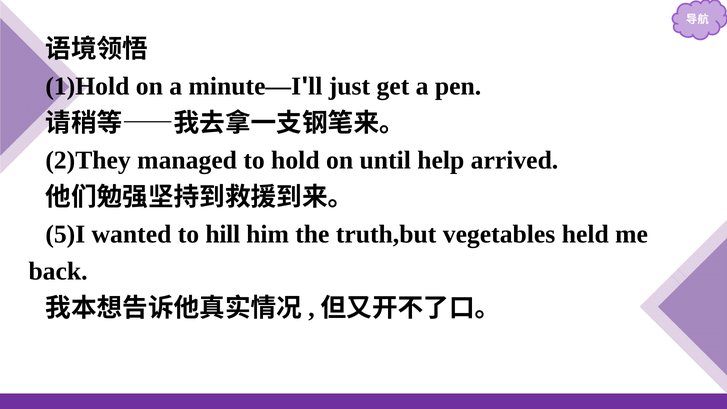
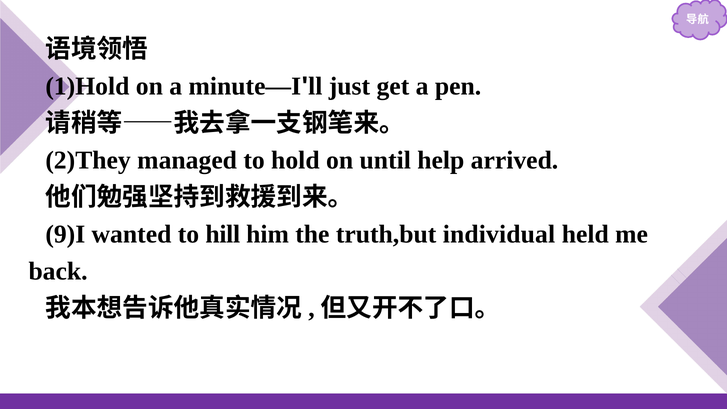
5)I: 5)I -> 9)I (65, 234)
vegetables: vegetables -> individual (499, 234)
